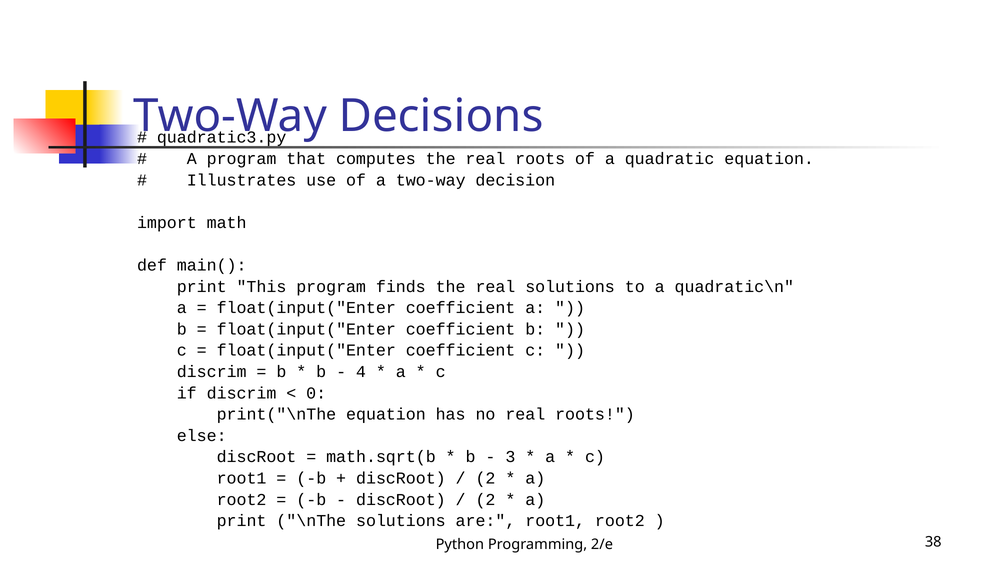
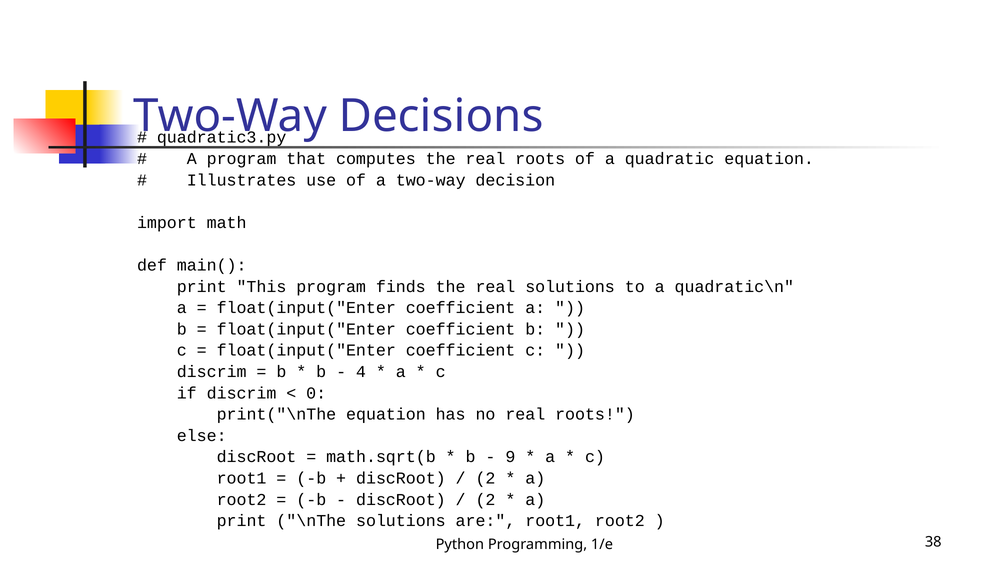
3: 3 -> 9 (510, 457)
2/e: 2/e -> 1/e (602, 544)
